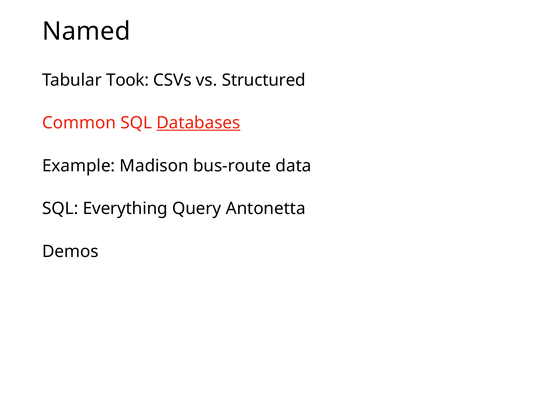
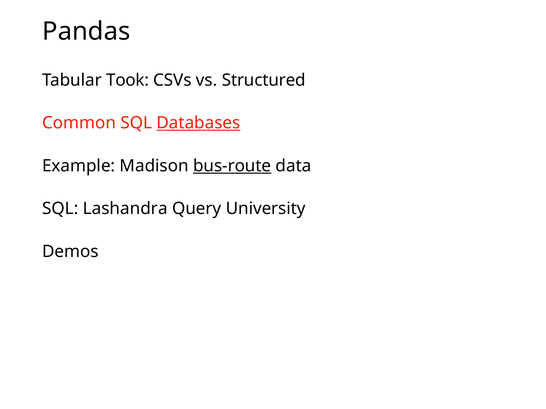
Named: Named -> Pandas (86, 31)
bus-route underline: none -> present (232, 166)
Everything: Everything -> Lashandra (125, 209)
Antonetta: Antonetta -> University (266, 209)
